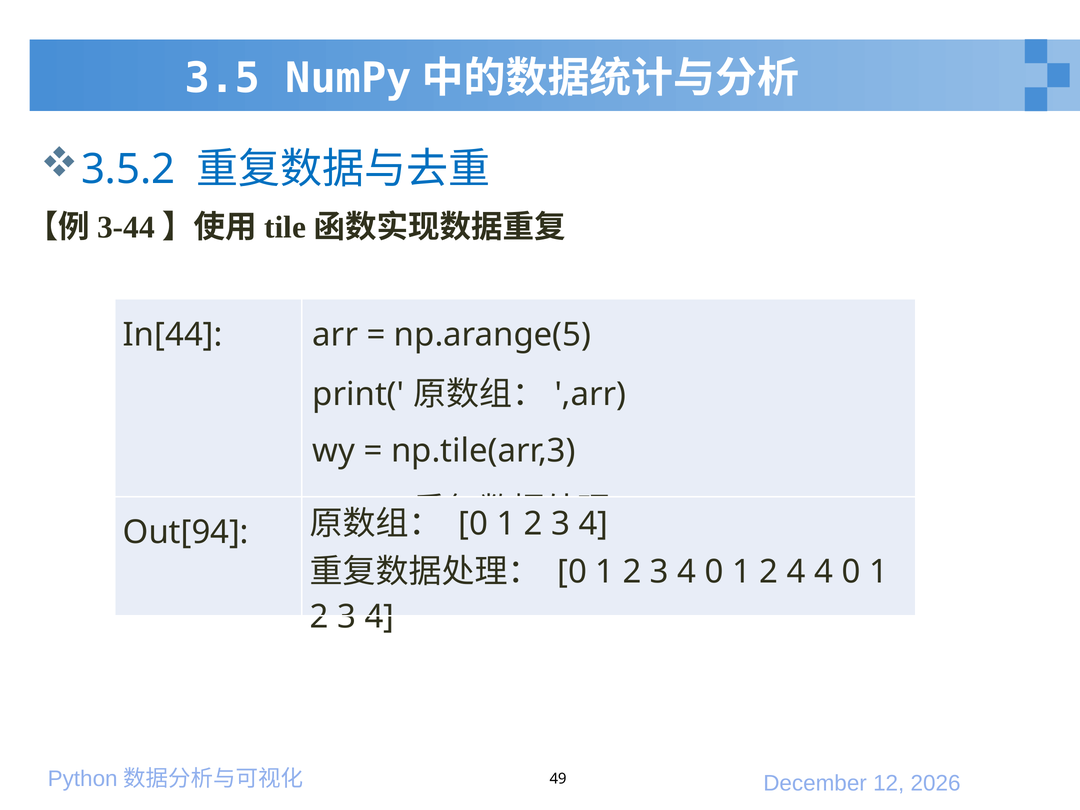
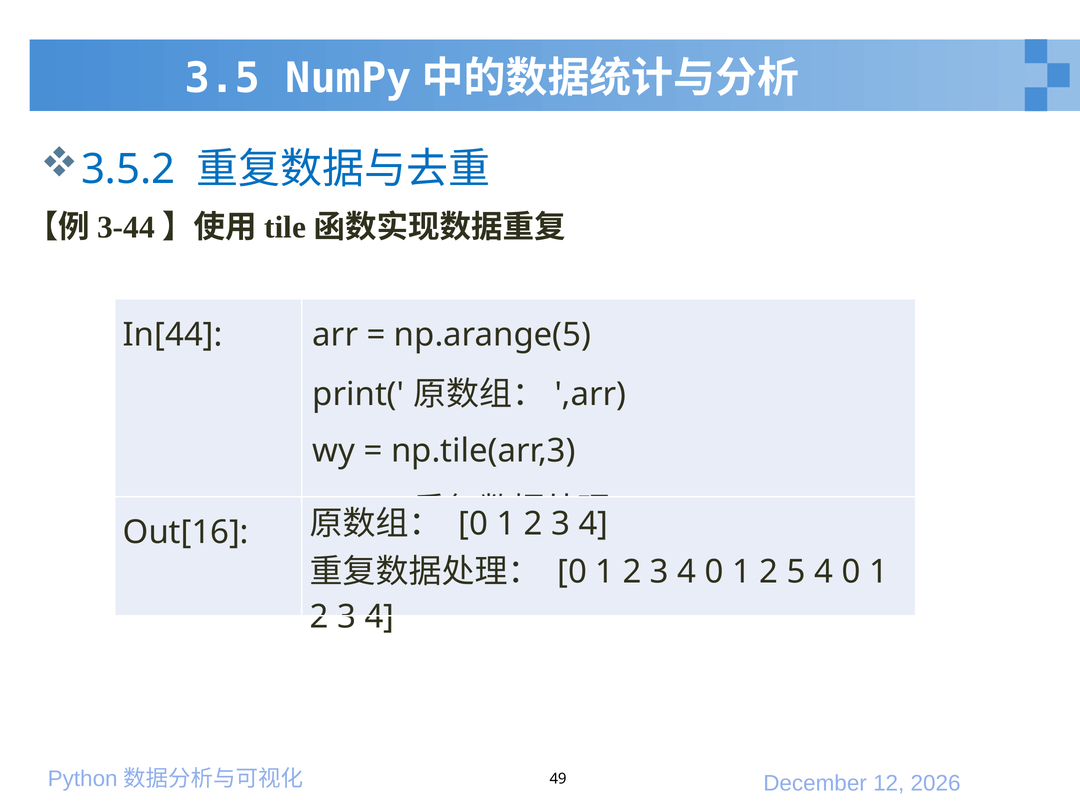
Out[94: Out[94 -> Out[16 (186, 532)
2 4: 4 -> 5 (796, 572)
